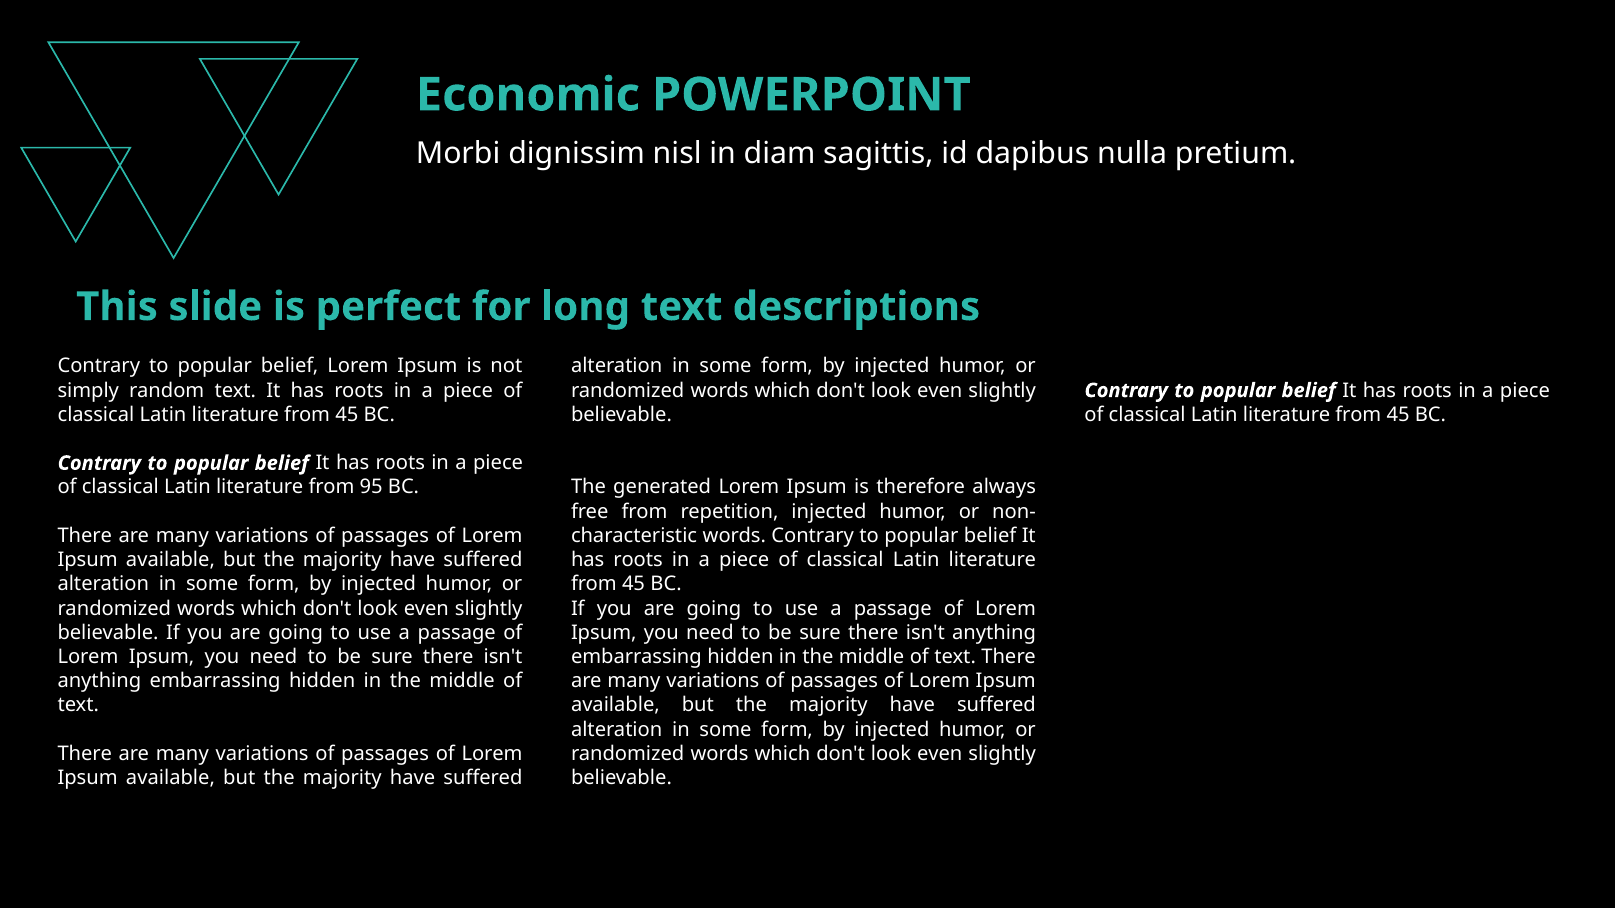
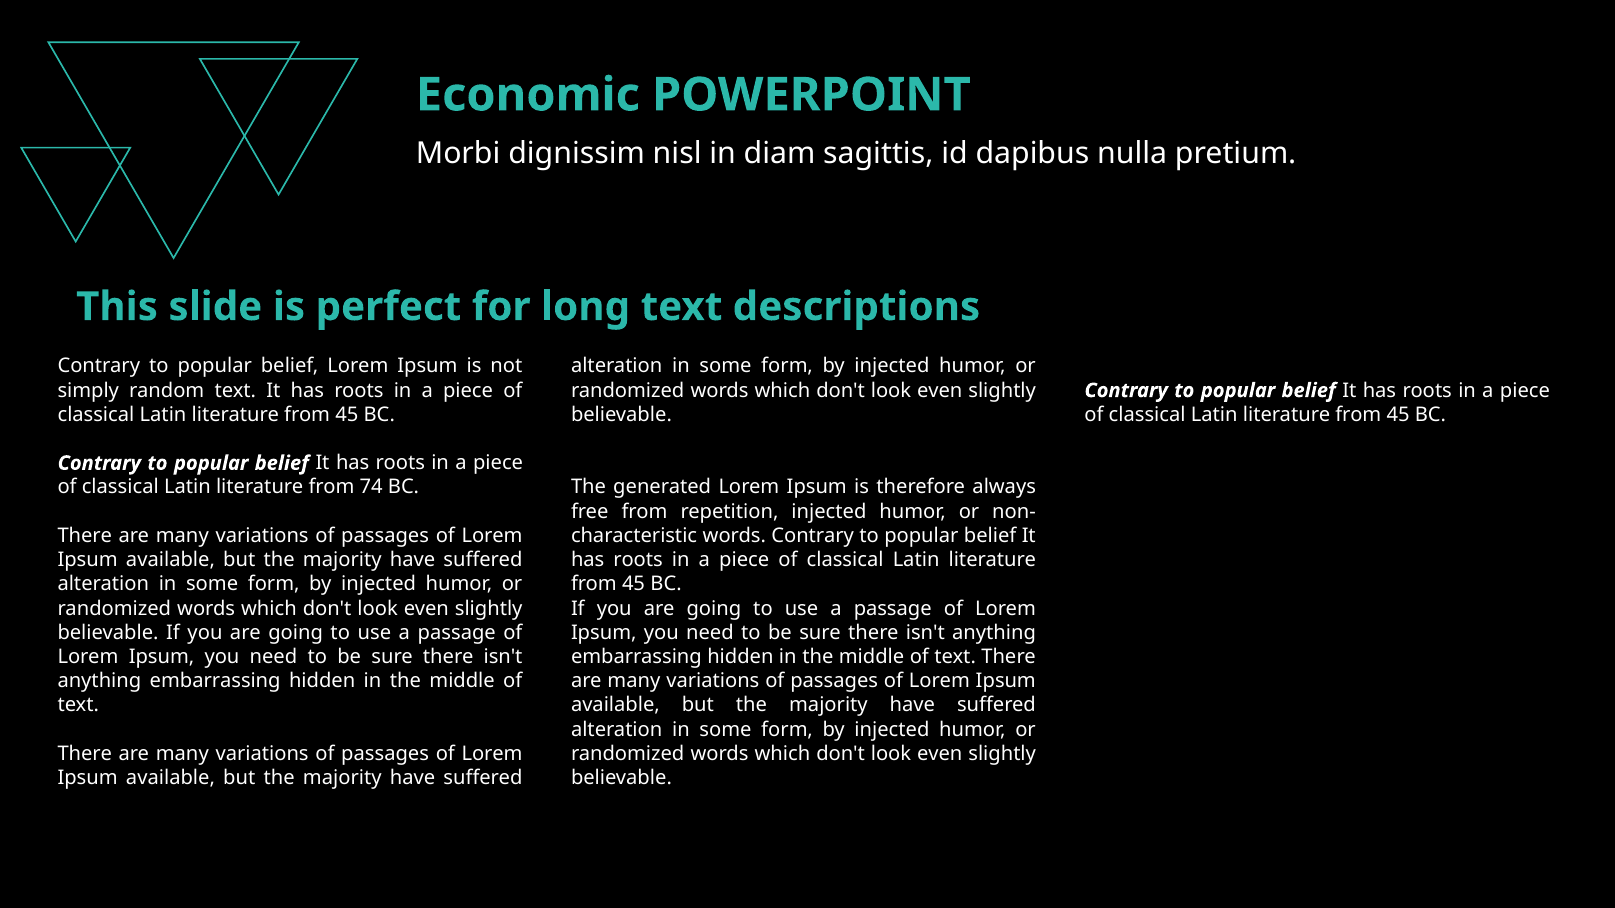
95: 95 -> 74 (371, 487)
